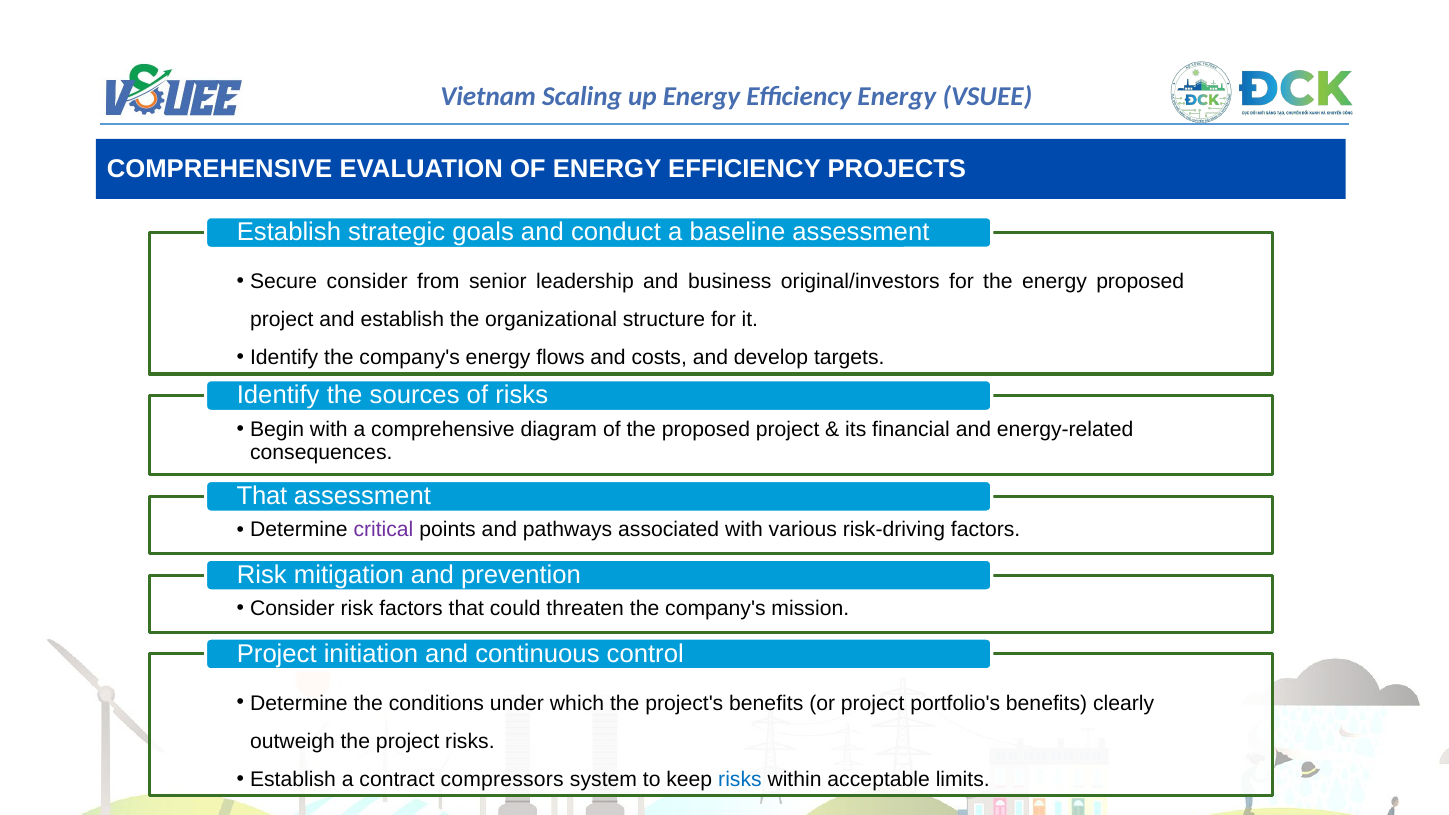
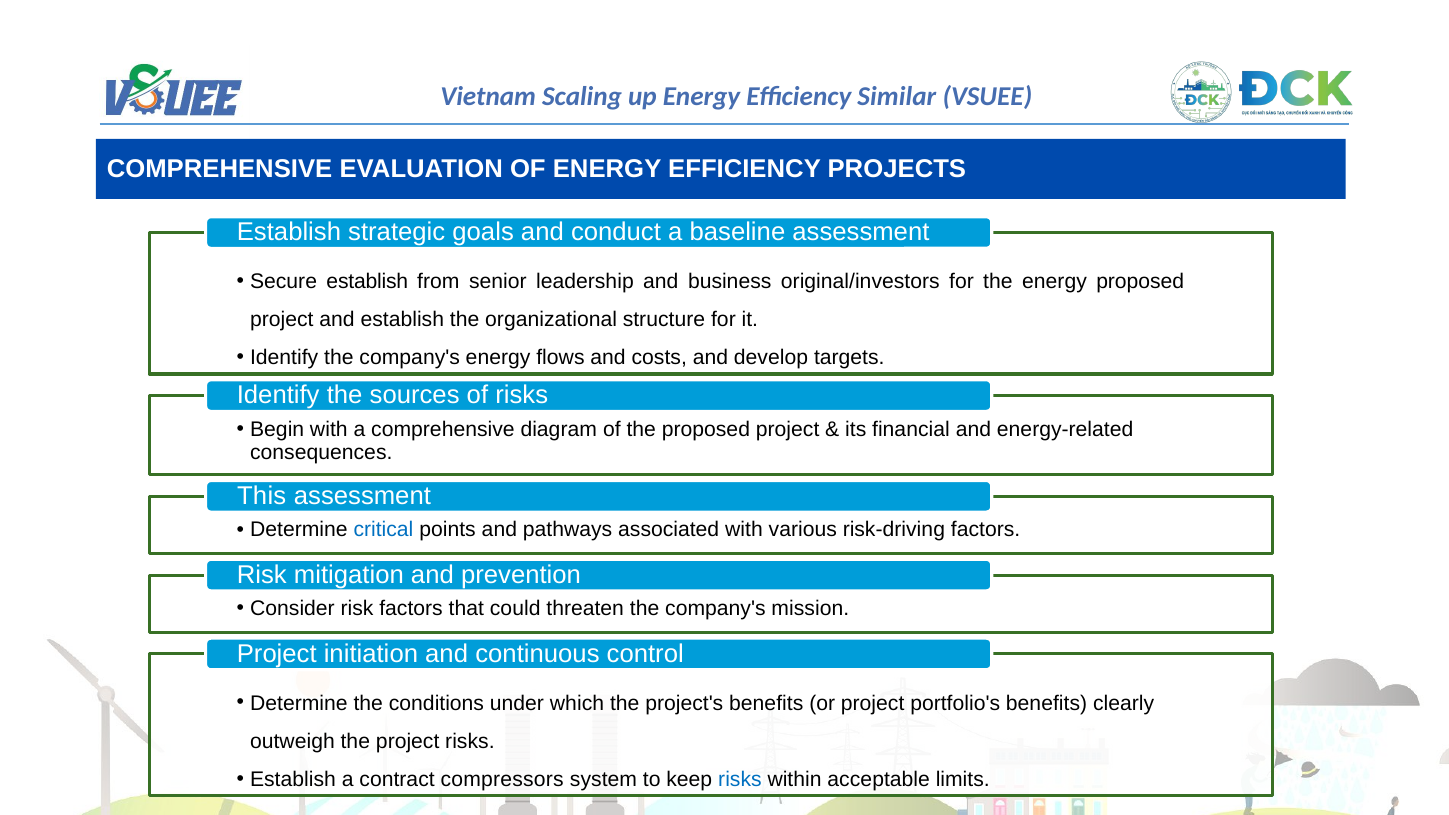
Efficiency Energy: Energy -> Similar (897, 97)
Secure consider: consider -> establish (367, 282)
That: That -> This (262, 496)
critical colour: purple -> blue (383, 530)
